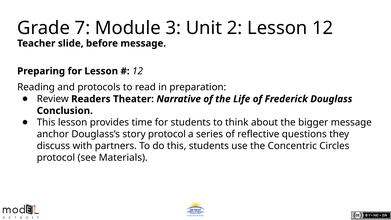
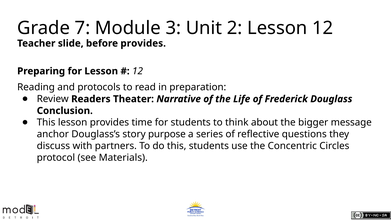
before message: message -> provides (143, 43)
story protocol: protocol -> purpose (167, 134)
